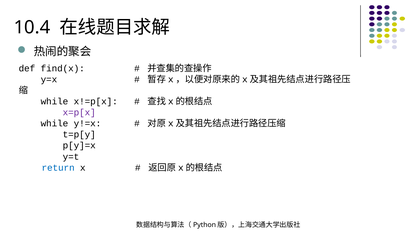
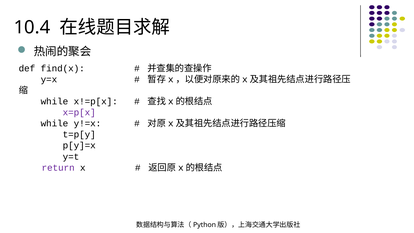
return colour: blue -> purple (58, 168)
